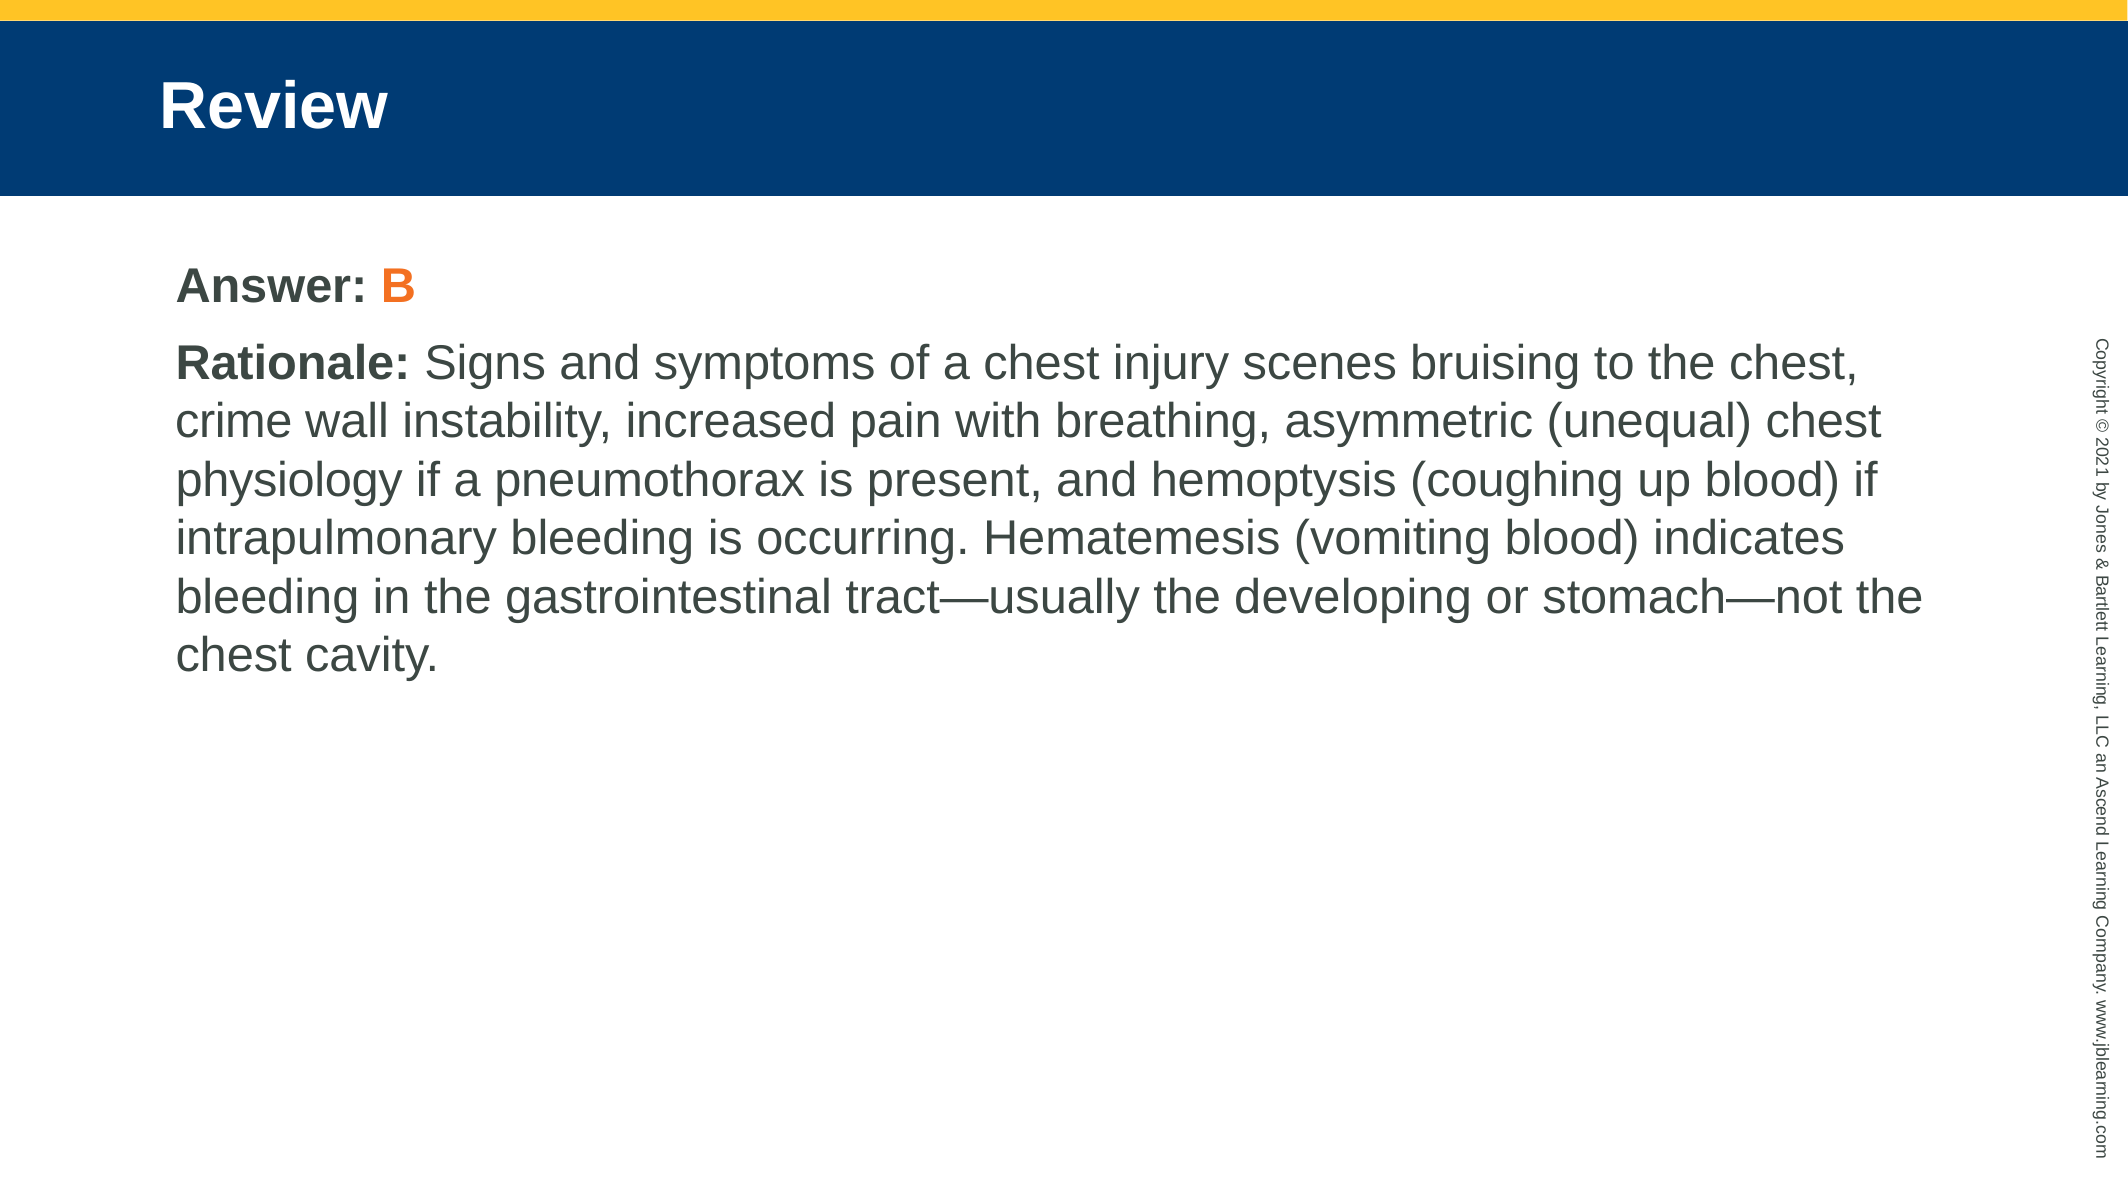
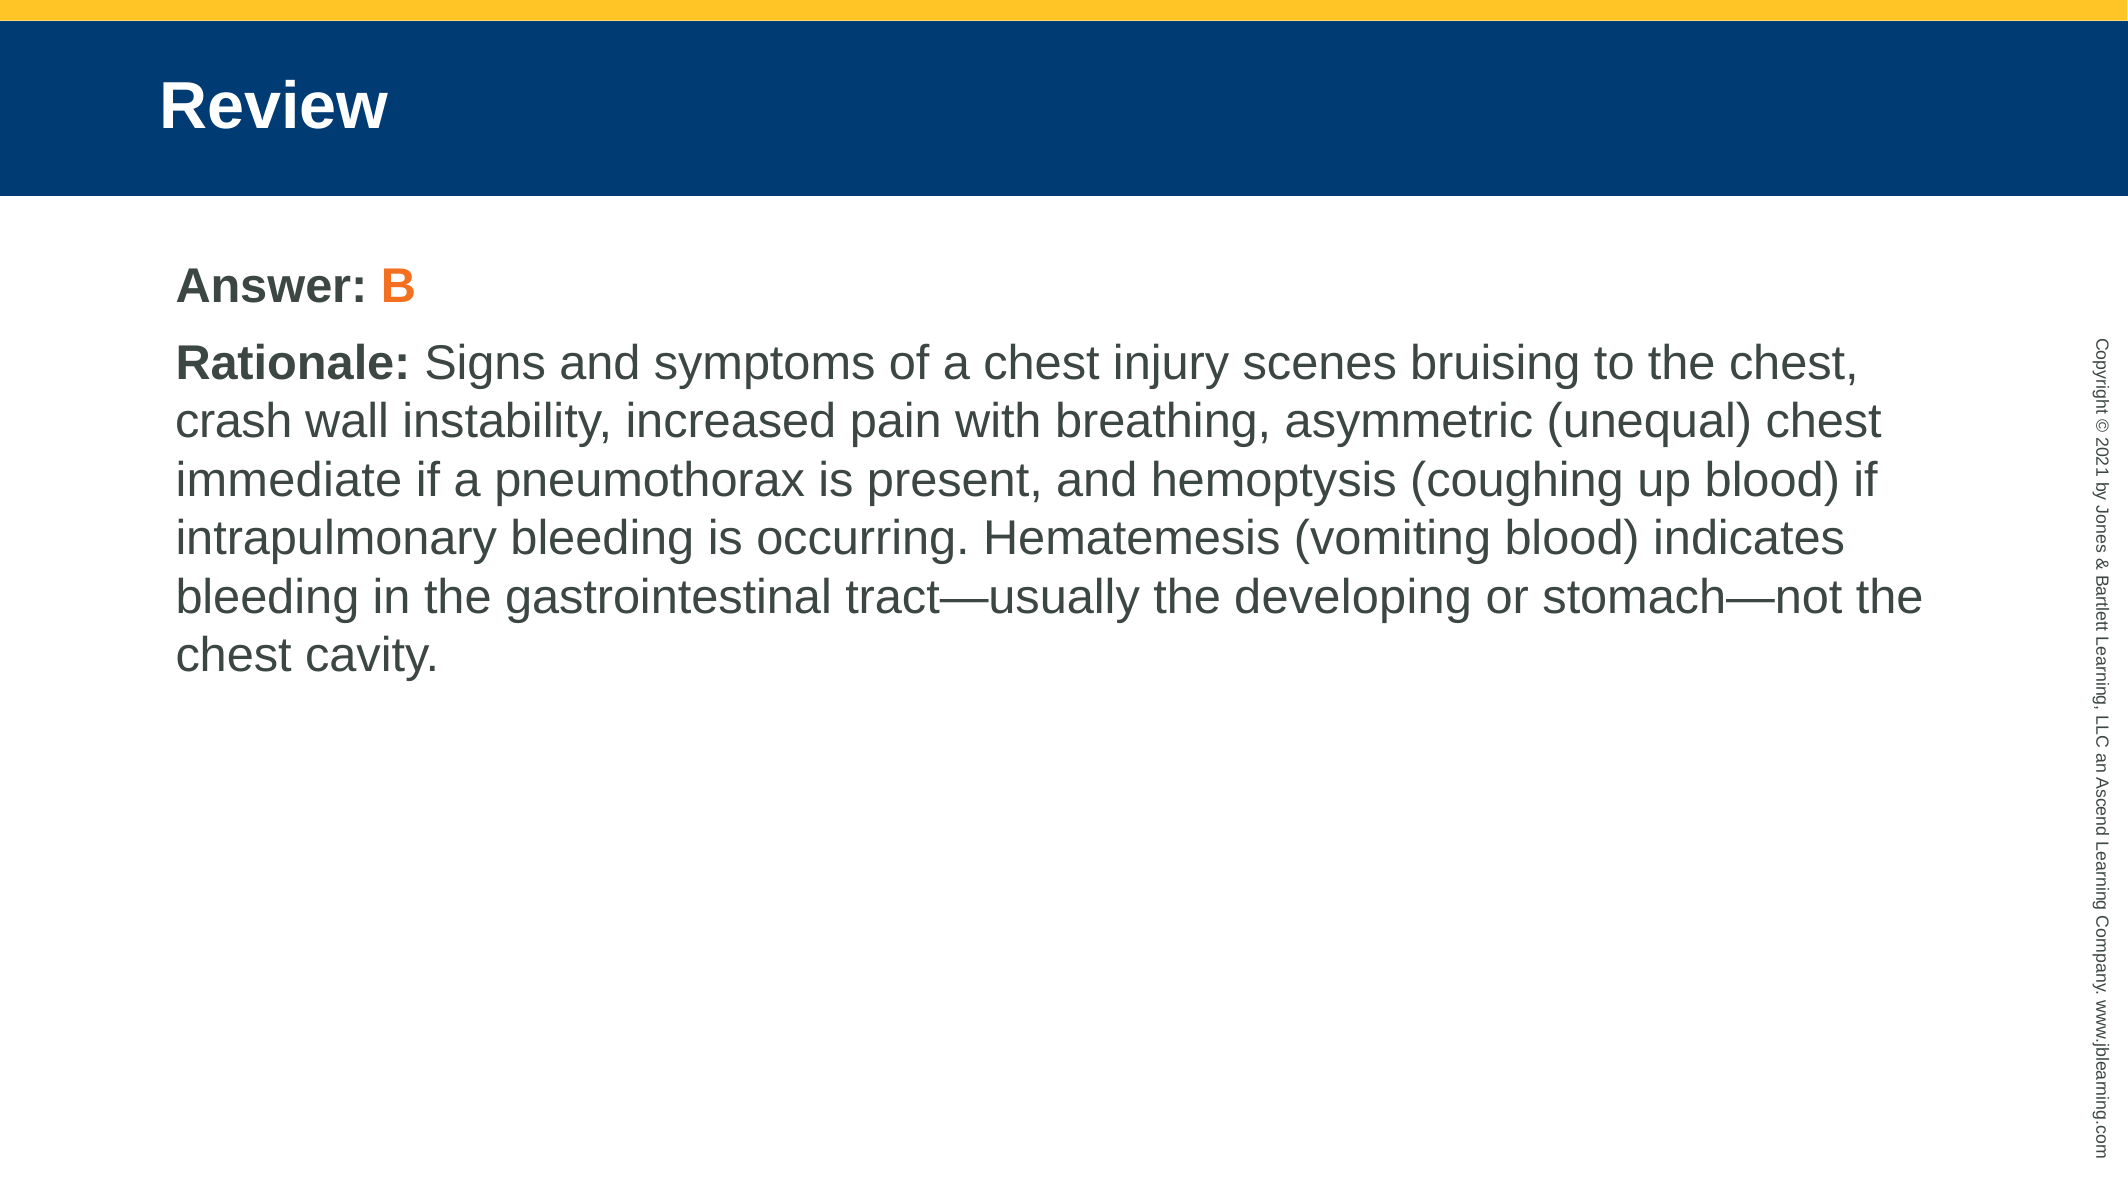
crime: crime -> crash (234, 422)
physiology: physiology -> immediate (289, 480)
